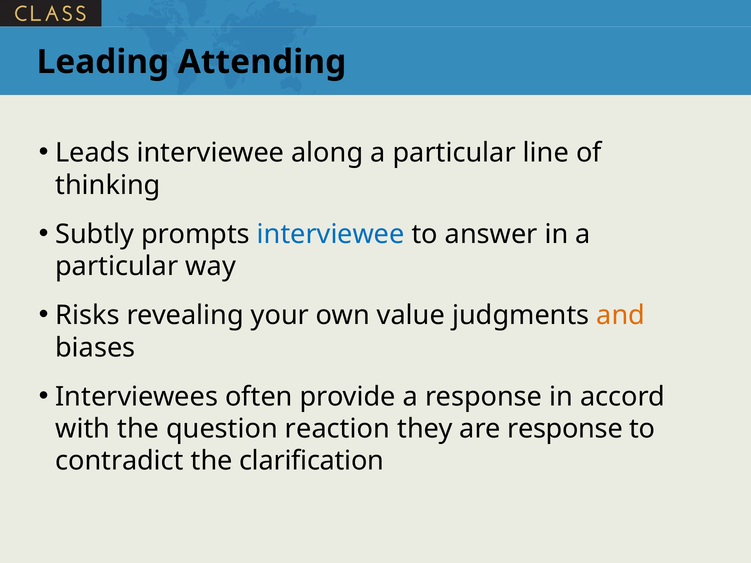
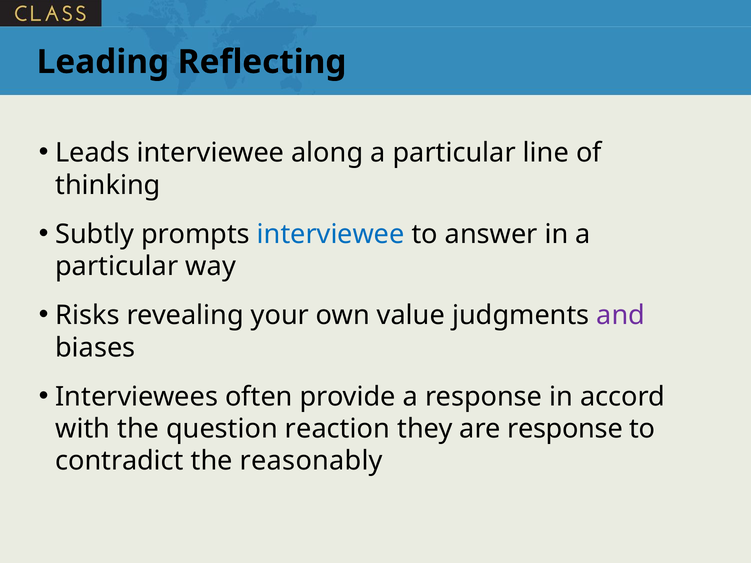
Attending: Attending -> Reflecting (262, 62)
and colour: orange -> purple (621, 316)
clarification: clarification -> reasonably (311, 461)
